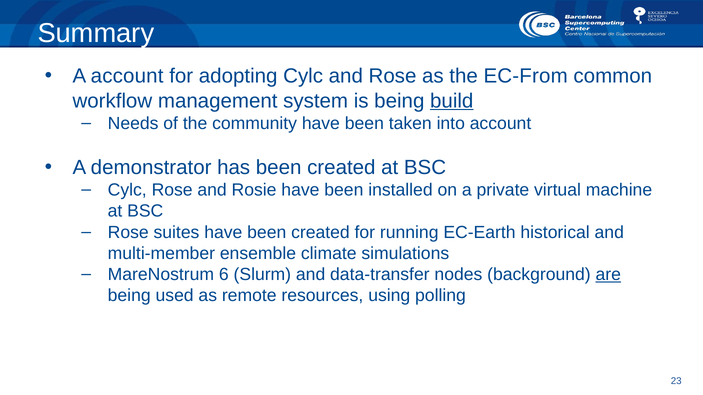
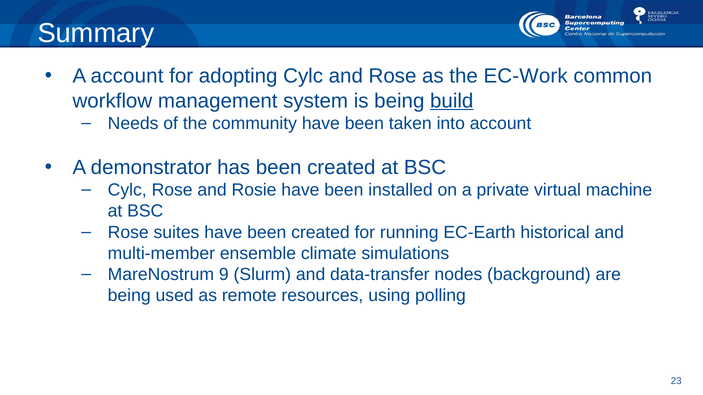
EC-From: EC-From -> EC-Work (526, 76)
6: 6 -> 9 (224, 275)
are underline: present -> none (608, 275)
